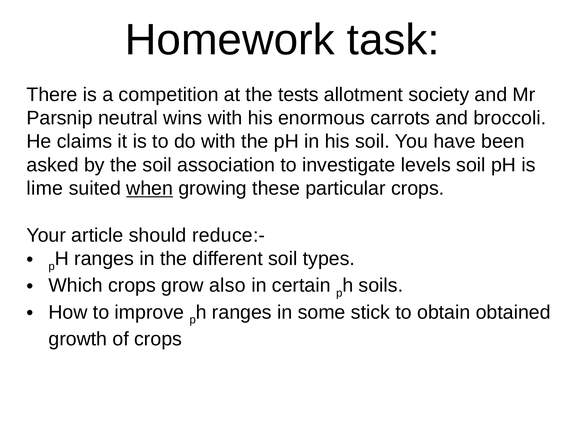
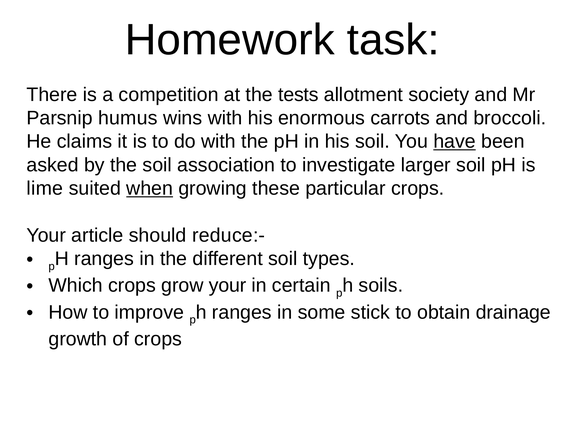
neutral: neutral -> humus (128, 118)
have underline: none -> present (455, 141)
levels: levels -> larger (426, 165)
grow also: also -> your (228, 285)
obtained: obtained -> drainage (513, 312)
